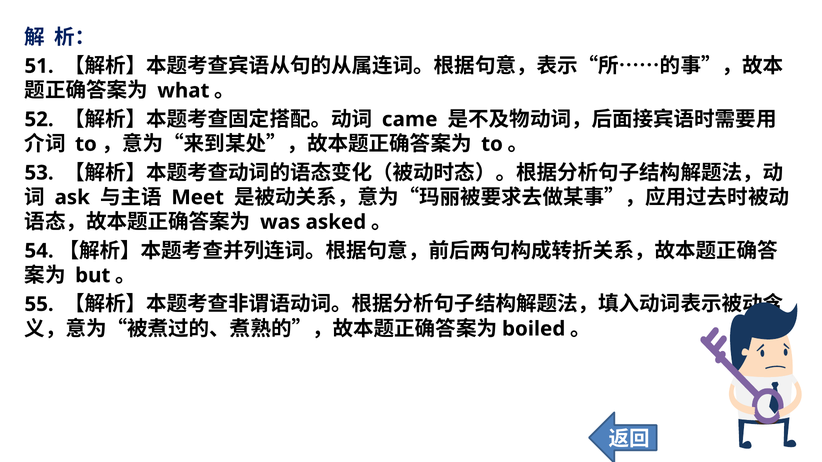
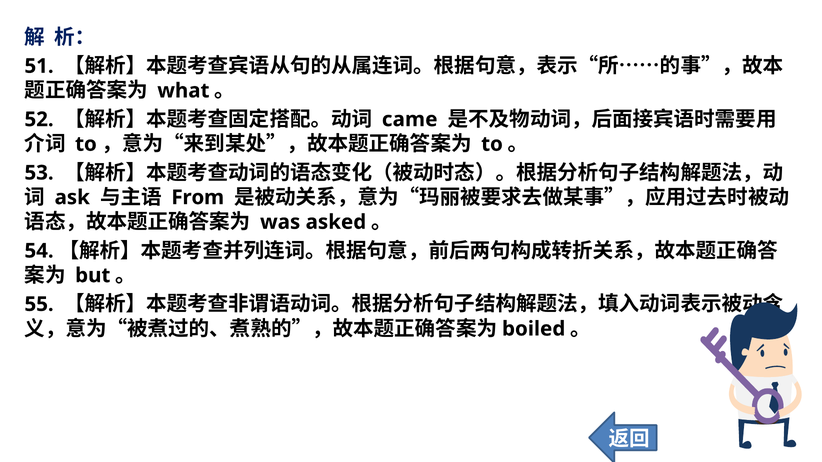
Meet: Meet -> From (198, 198)
